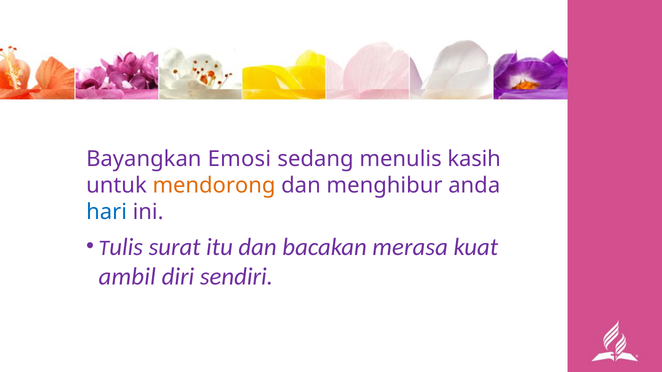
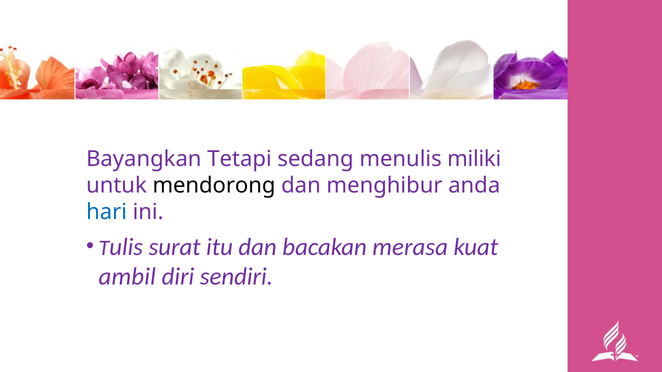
Emosi: Emosi -> Tetapi (239, 159)
kasih: kasih -> miliki (474, 159)
mendorong colour: orange -> black (214, 186)
